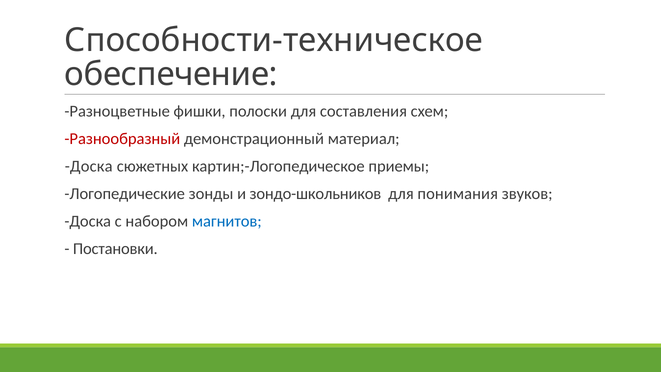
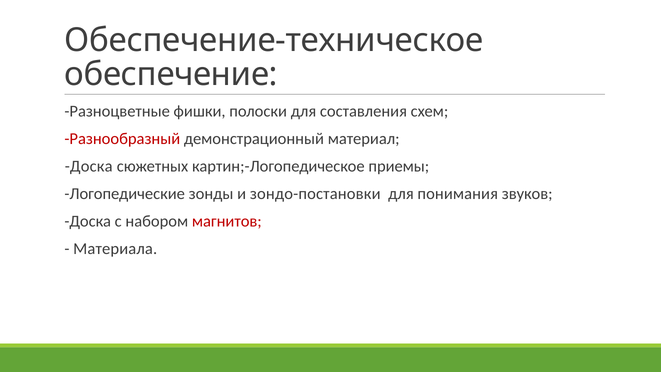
Способности-техническое: Способности-техническое -> Обеспечение-техническое (274, 40)
зондо-школьников: зондо-школьников -> зондо-постановки (315, 194)
магнитов colour: blue -> red (227, 221)
Постановки: Постановки -> Материала (115, 249)
